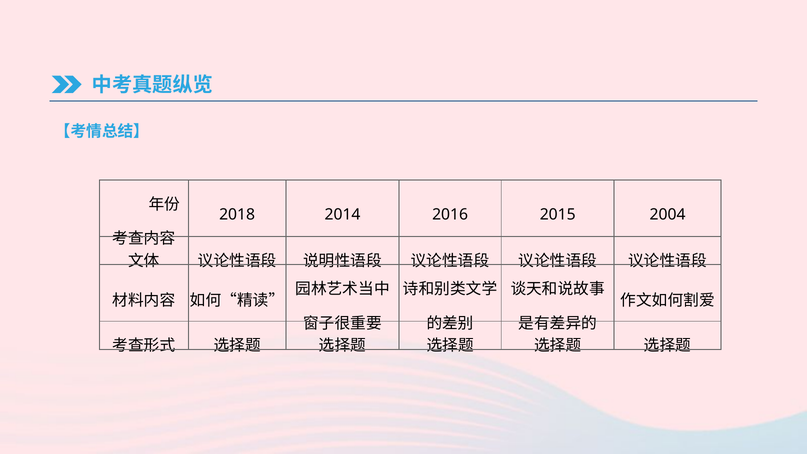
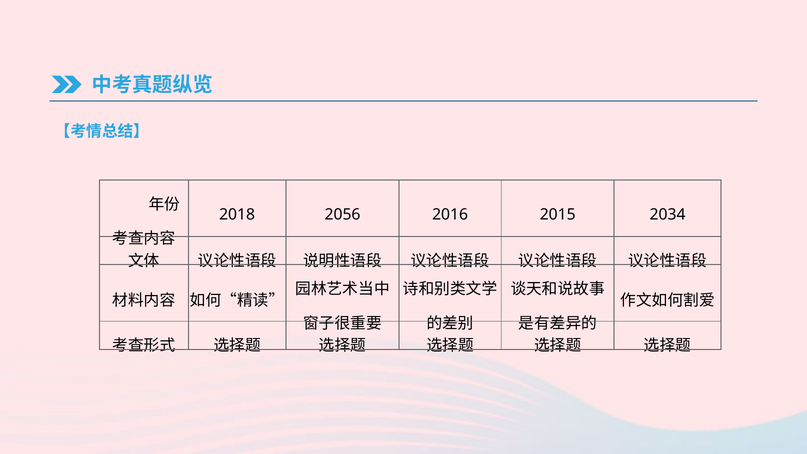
2014: 2014 -> 2056 (343, 214)
2004: 2004 -> 2034 (668, 214)
